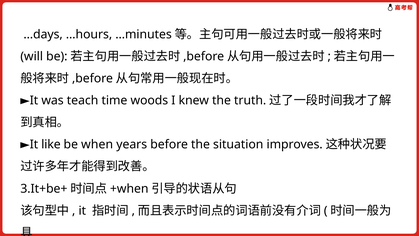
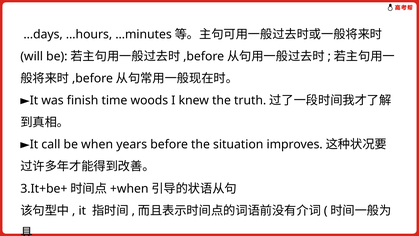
teach: teach -> finish (83, 100)
like: like -> call (51, 144)
